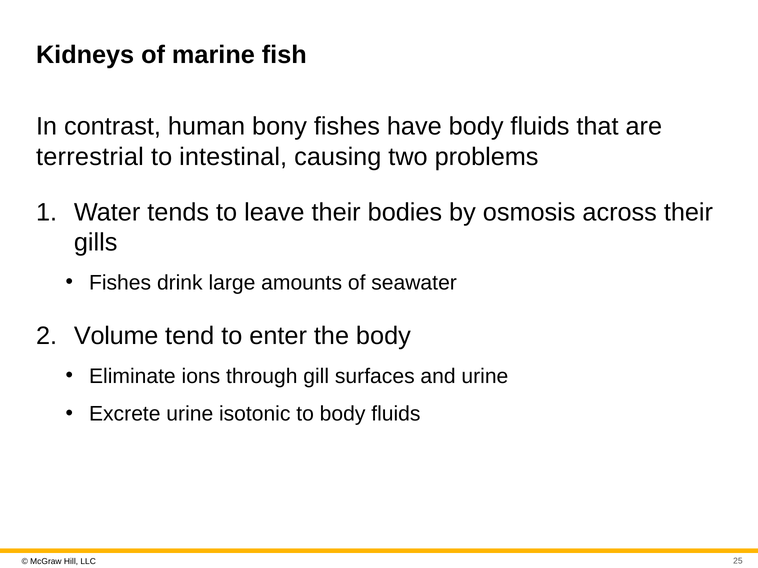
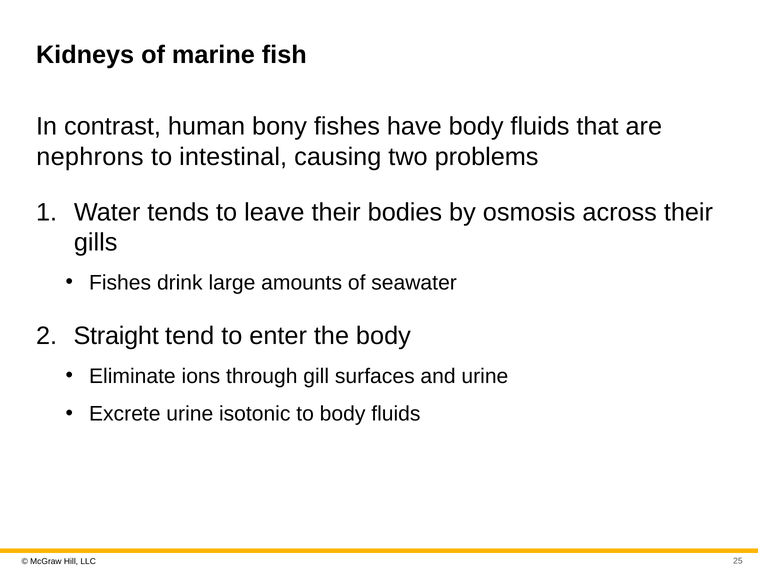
terrestrial: terrestrial -> nephrons (90, 157)
Volume: Volume -> Straight (116, 336)
